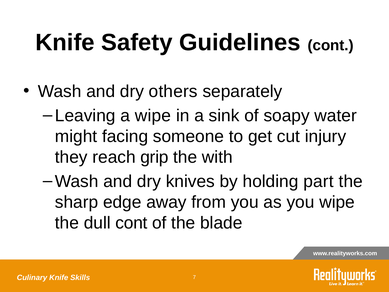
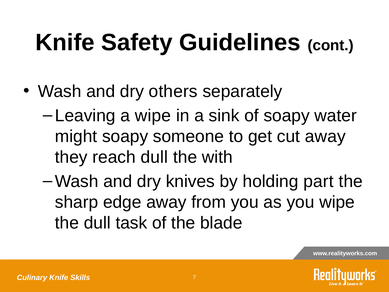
might facing: facing -> soapy (125, 136)
cut injury: injury -> away (325, 136)
reach grip: grip -> dull (154, 157)
dull cont: cont -> task (131, 223)
